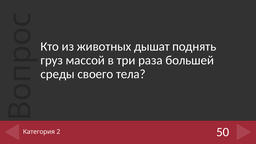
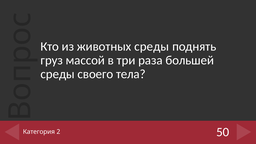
животных дышат: дышат -> среды (152, 46)
